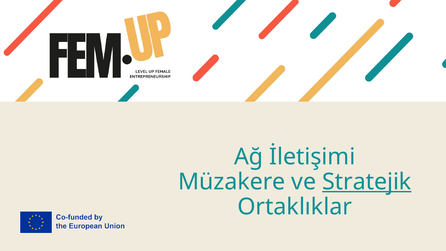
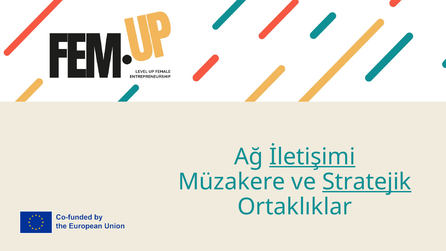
İletişimi underline: none -> present (312, 157)
